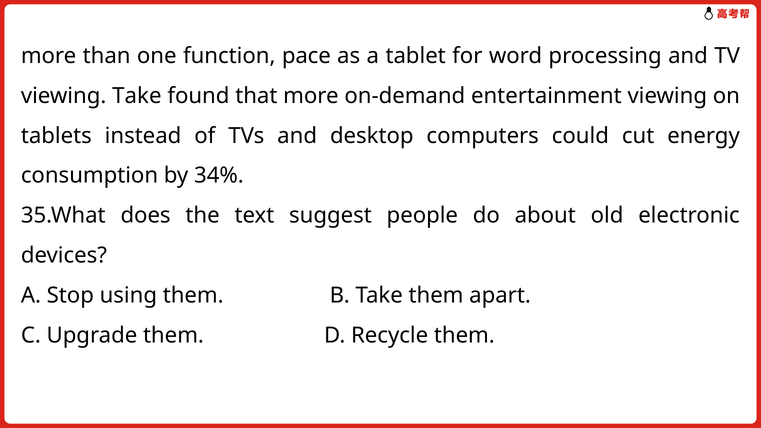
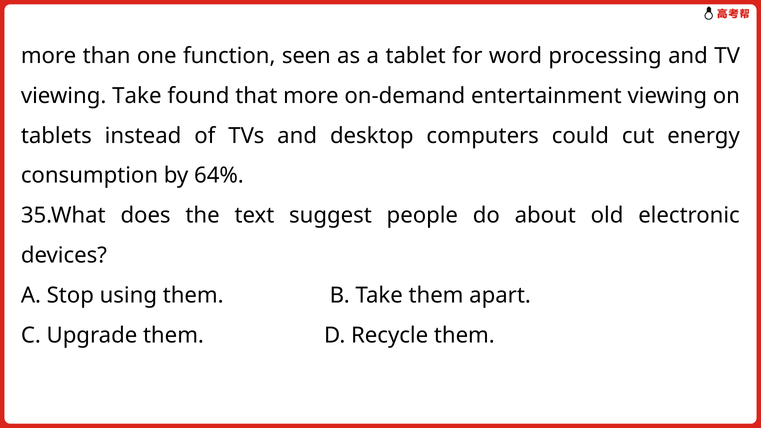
pace: pace -> seen (306, 56)
34%: 34% -> 64% (219, 176)
